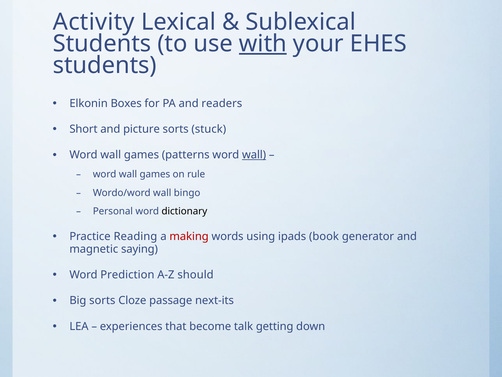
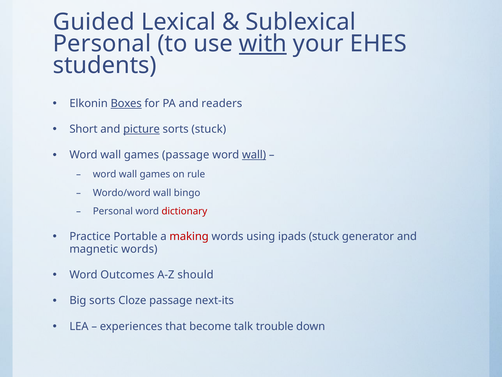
Activity: Activity -> Guided (94, 22)
Students: Students -> Personal (102, 44)
Boxes underline: none -> present (126, 103)
picture underline: none -> present (141, 129)
games patterns: patterns -> passage (186, 155)
dictionary colour: black -> red (184, 211)
Reading: Reading -> Portable (135, 236)
ipads book: book -> stuck (324, 236)
magnetic saying: saying -> words (139, 249)
Prediction: Prediction -> Outcomes (127, 274)
getting: getting -> trouble (275, 326)
